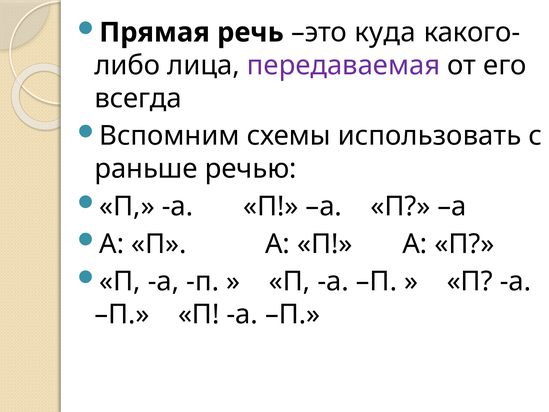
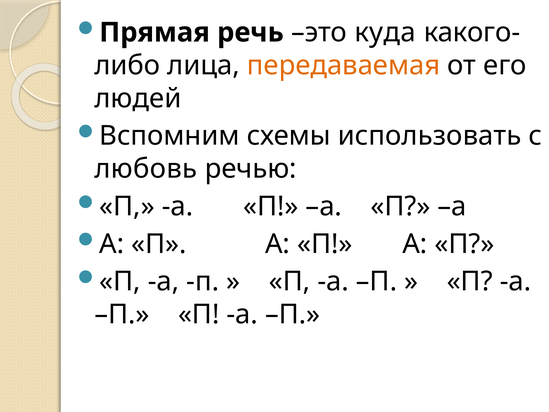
передаваемая colour: purple -> orange (344, 65)
всегда: всегда -> людей (138, 98)
раньше: раньше -> любовь (146, 169)
